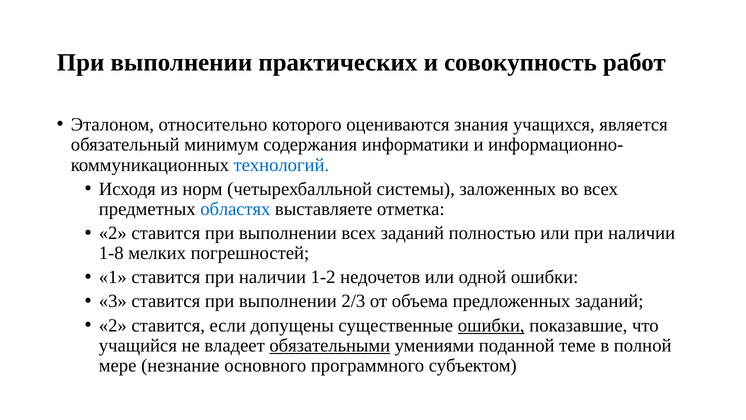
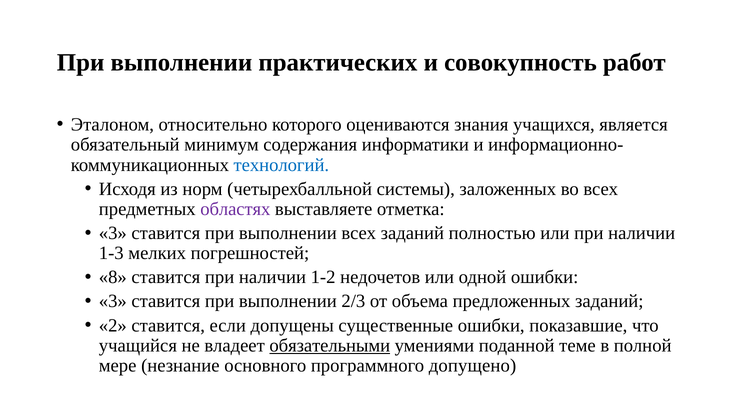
областях colour: blue -> purple (235, 209)
2: 2 -> 3 (113, 233)
1-8: 1-8 -> 1-3 (111, 253)
1: 1 -> 8 (113, 277)
ошибки underline: present -> none (491, 325)
субъектом: субъектом -> допущено (473, 365)
